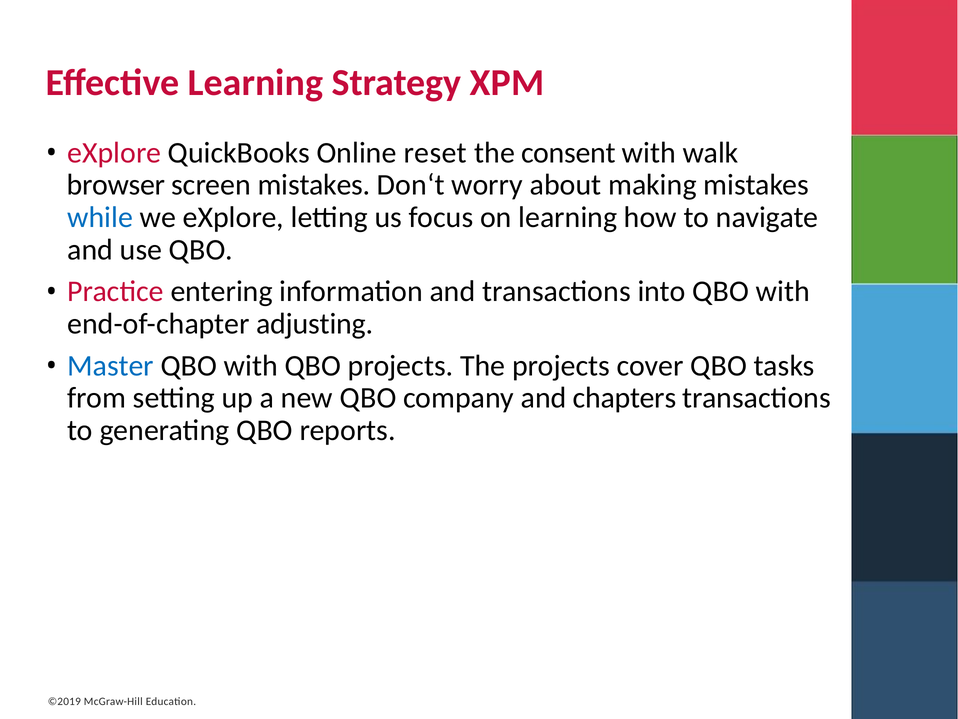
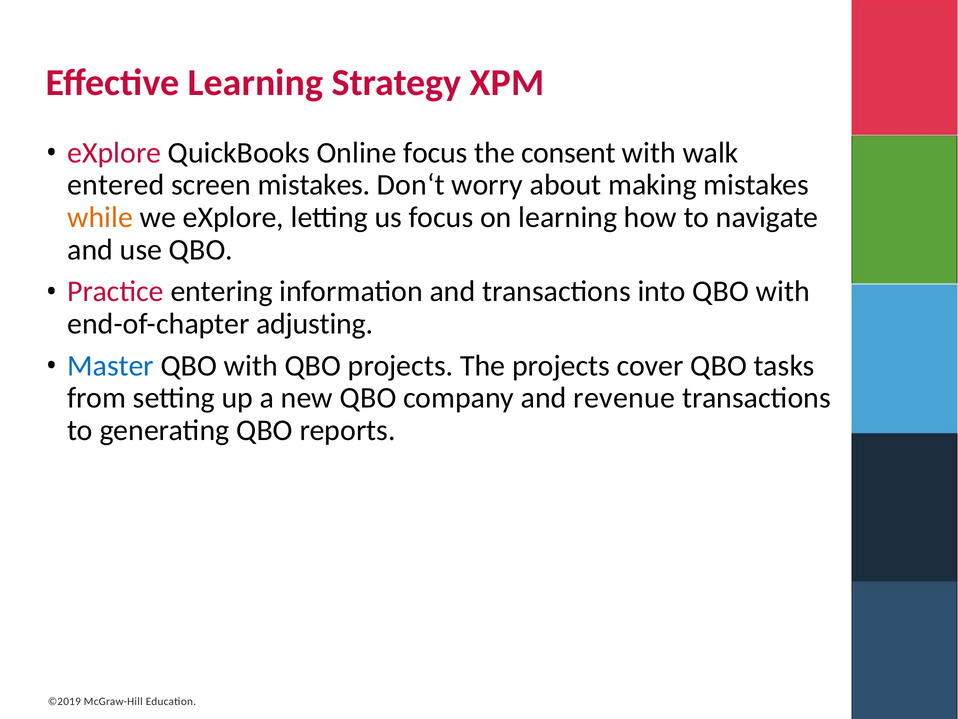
Online reset: reset -> focus (435, 153)
browser: browser -> entered (116, 185)
while colour: blue -> orange (100, 217)
chapters: chapters -> revenue (624, 398)
